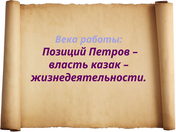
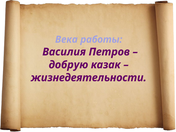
Позиций: Позиций -> Василия (64, 52)
власть: власть -> добрую (68, 65)
